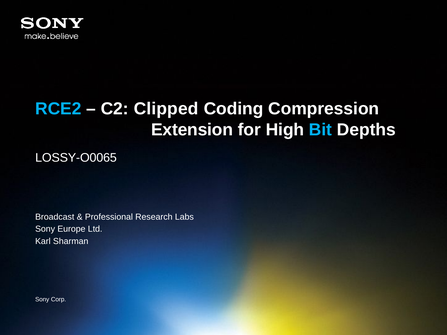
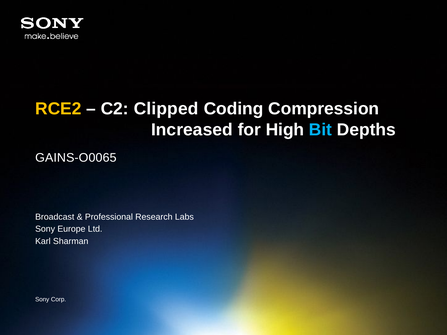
RCE2 colour: light blue -> yellow (58, 109)
Extension: Extension -> Increased (192, 130)
LOSSY-O0065: LOSSY-O0065 -> GAINS-O0065 (76, 158)
